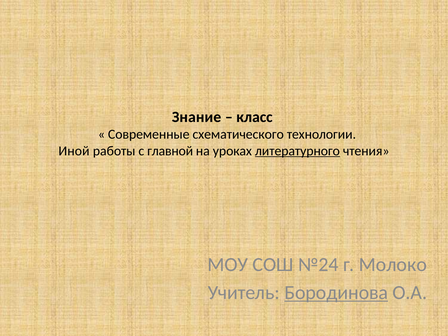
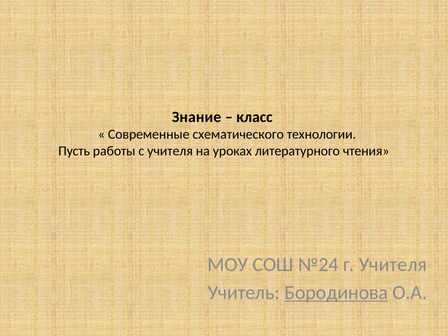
Иной: Иной -> Пусть (74, 151)
с главной: главной -> учителя (170, 151)
литературного underline: present -> none (297, 151)
г Молоко: Молоко -> Учителя (393, 265)
